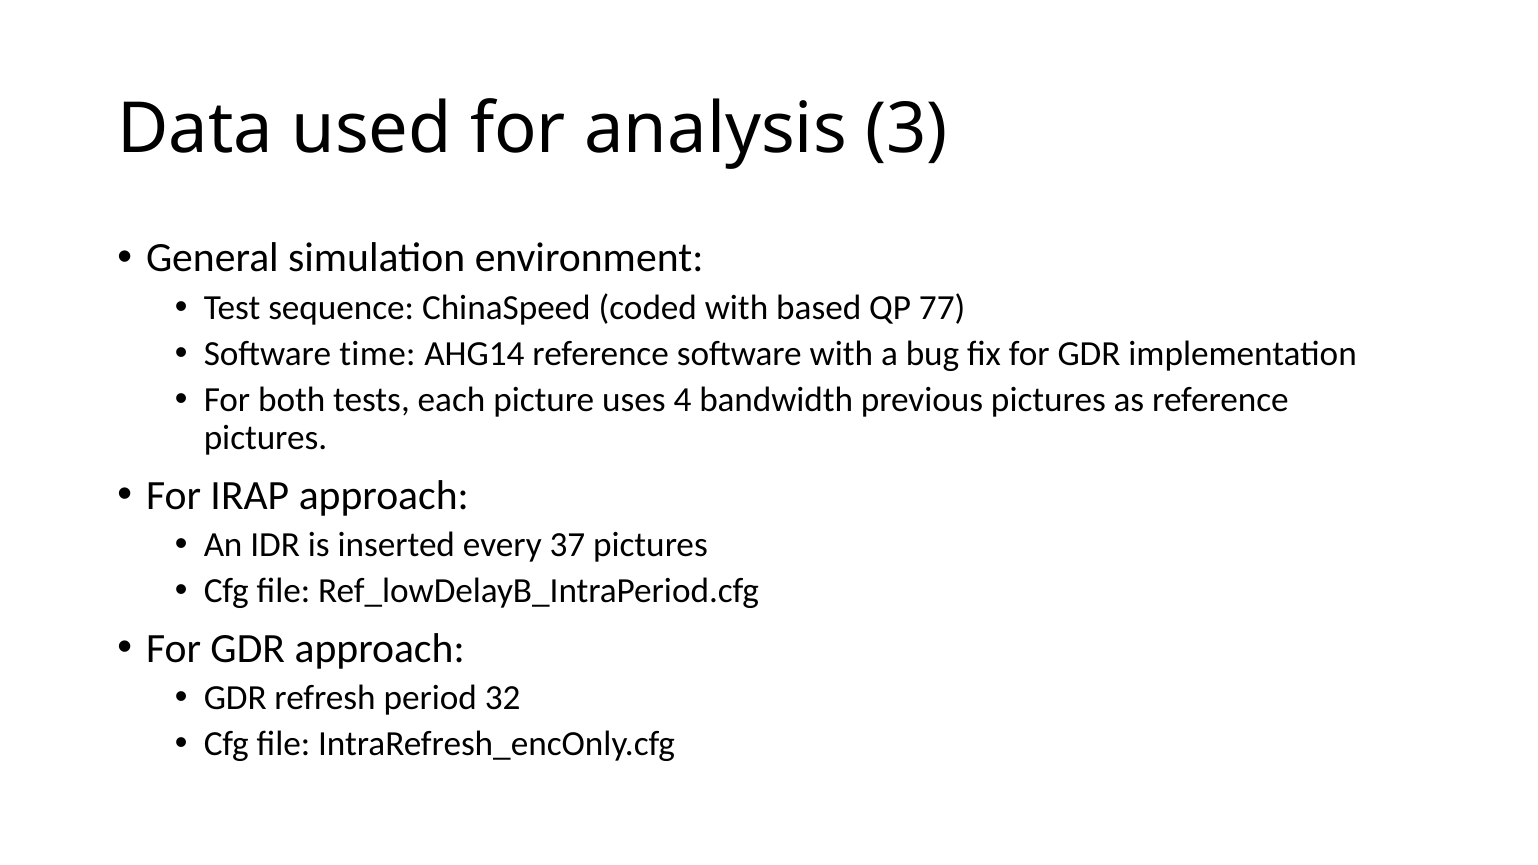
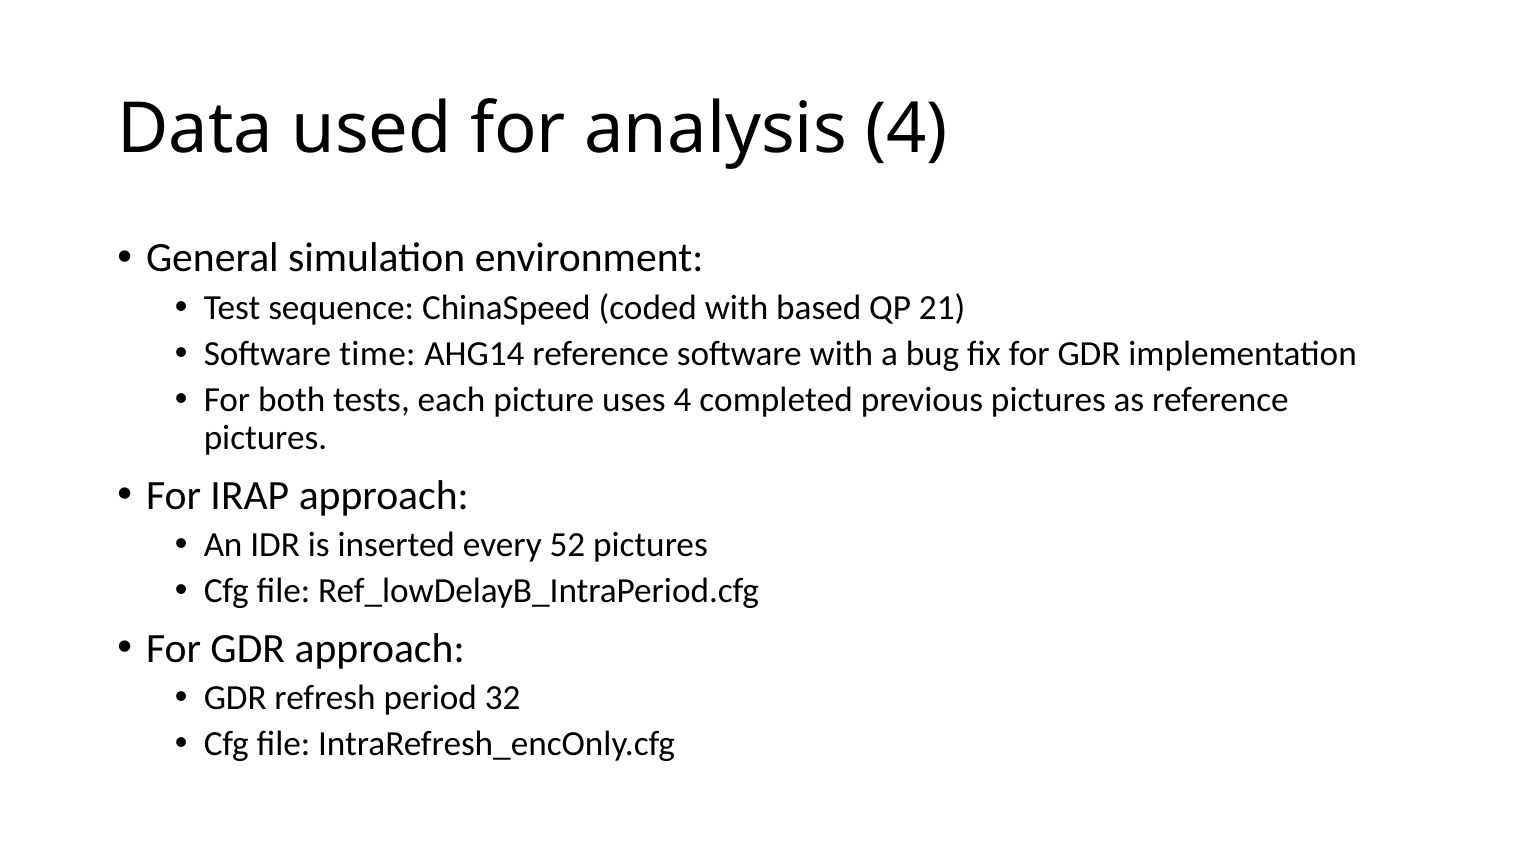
analysis 3: 3 -> 4 (906, 129)
77: 77 -> 21 (942, 308)
bandwidth: bandwidth -> completed (776, 400)
37: 37 -> 52 (567, 545)
